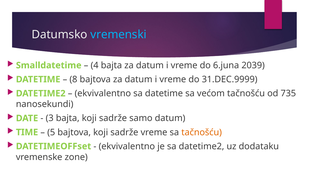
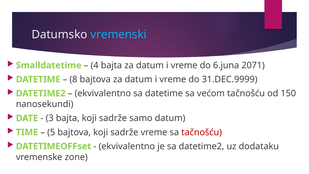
2039: 2039 -> 2071 (253, 65)
735: 735 -> 150 (288, 93)
tačnošću colour: orange -> red (202, 132)
